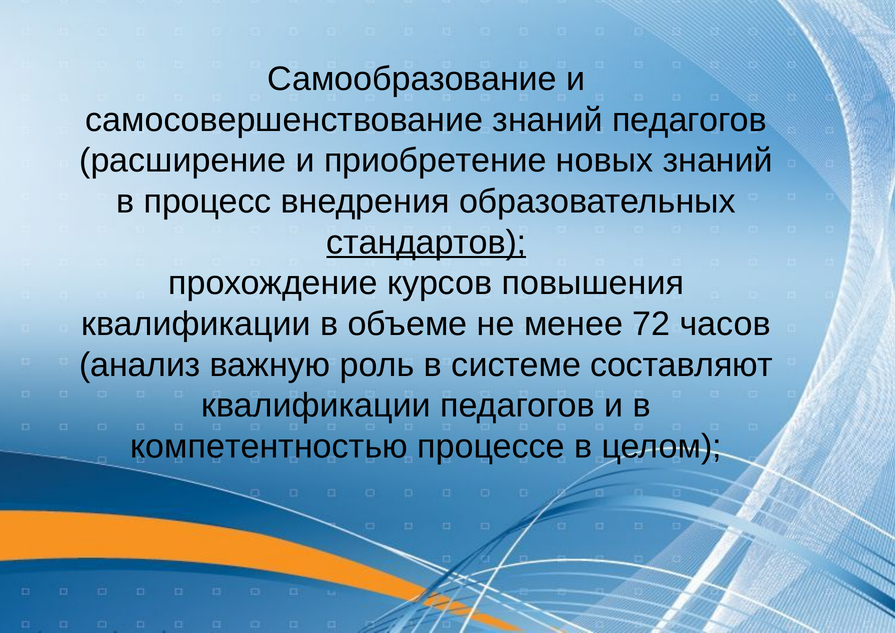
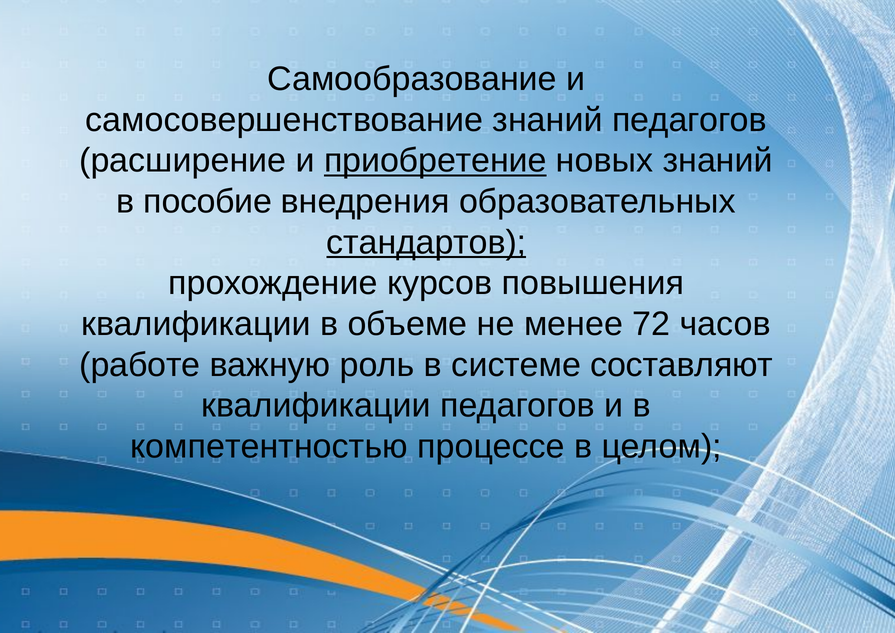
приобретение underline: none -> present (435, 161)
процесс: процесс -> пособие (208, 201)
анализ: анализ -> работе (140, 365)
